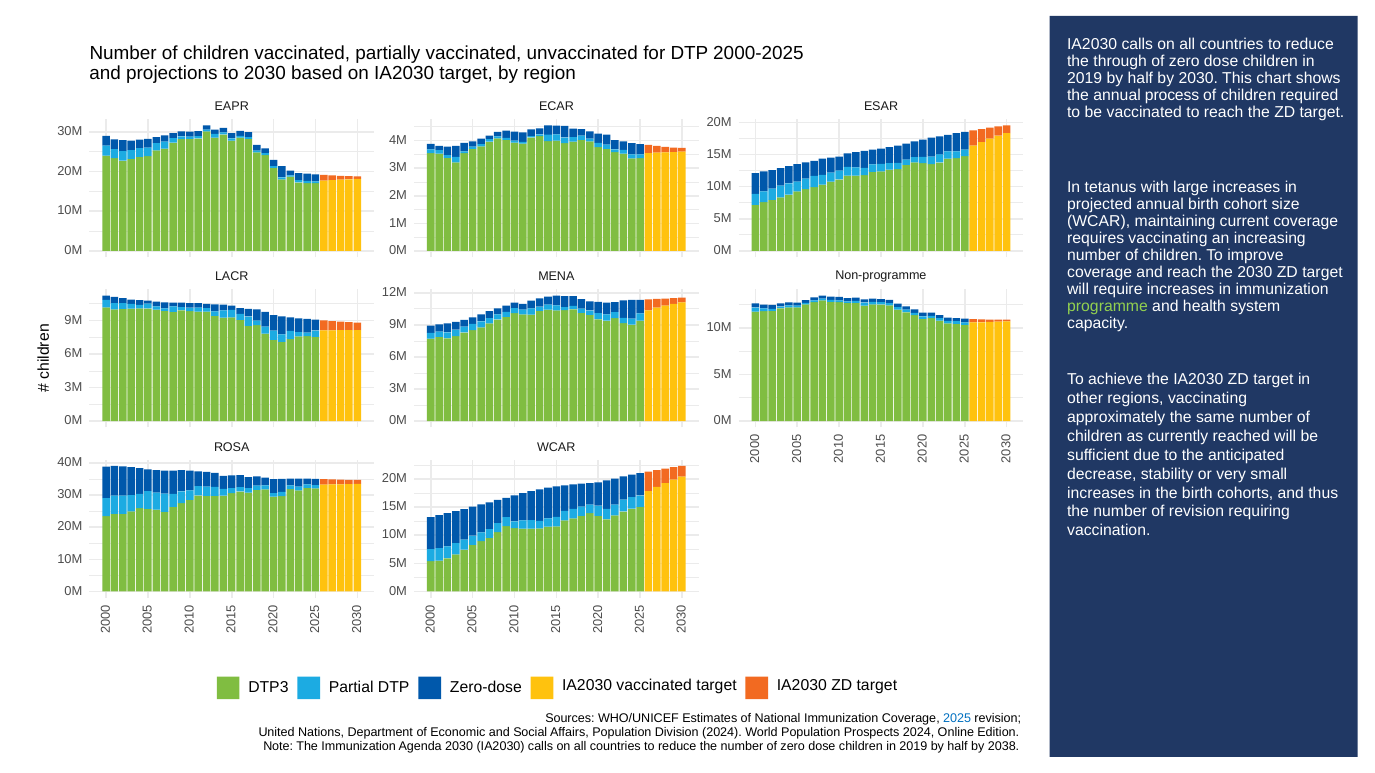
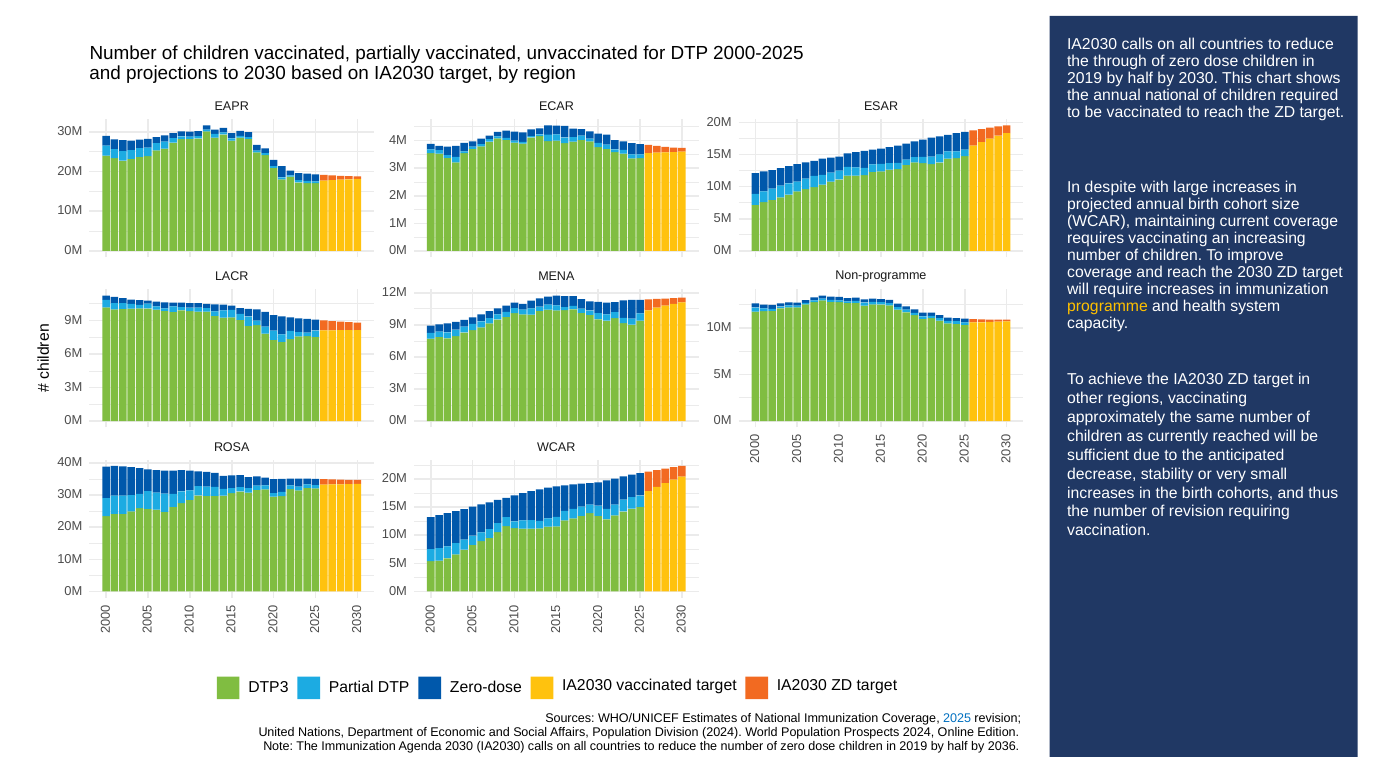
annual process: process -> national (1172, 95)
tetanus: tetanus -> despite (1111, 187)
programme colour: light green -> yellow (1108, 306)
2038: 2038 -> 2036 (1004, 746)
